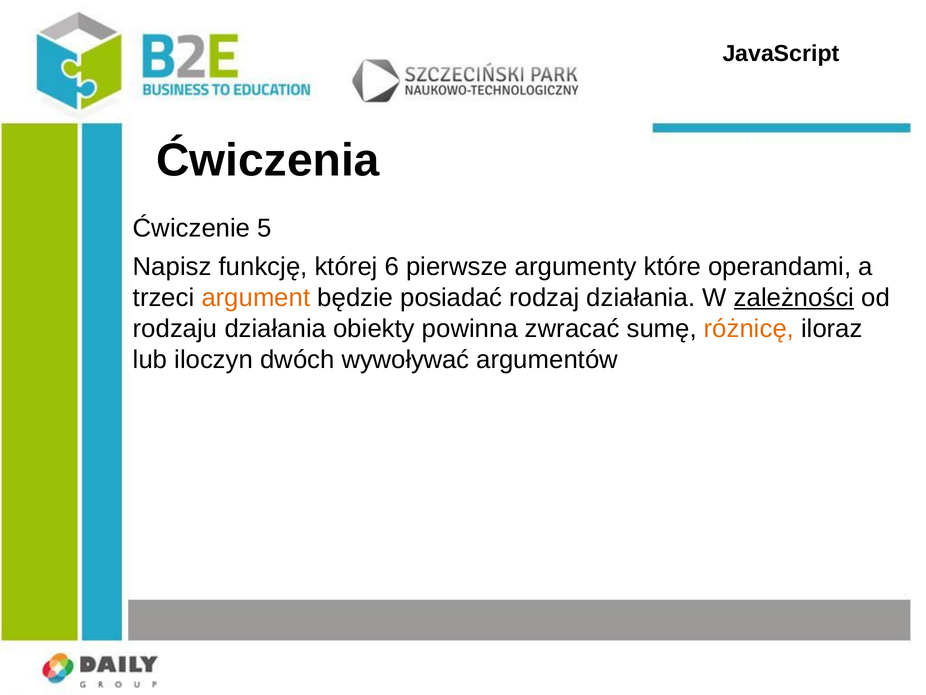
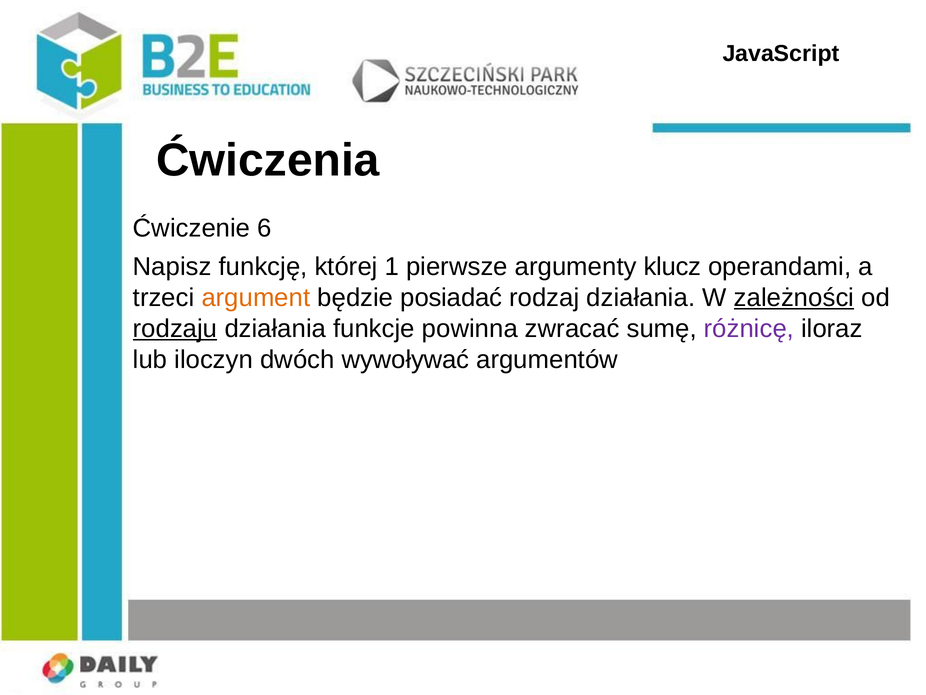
5: 5 -> 6 (265, 228)
6: 6 -> 1 (392, 267)
które: które -> klucz (672, 267)
rodzaju underline: none -> present (175, 329)
obiekty: obiekty -> funkcje (374, 329)
różnicę colour: orange -> purple (749, 329)
